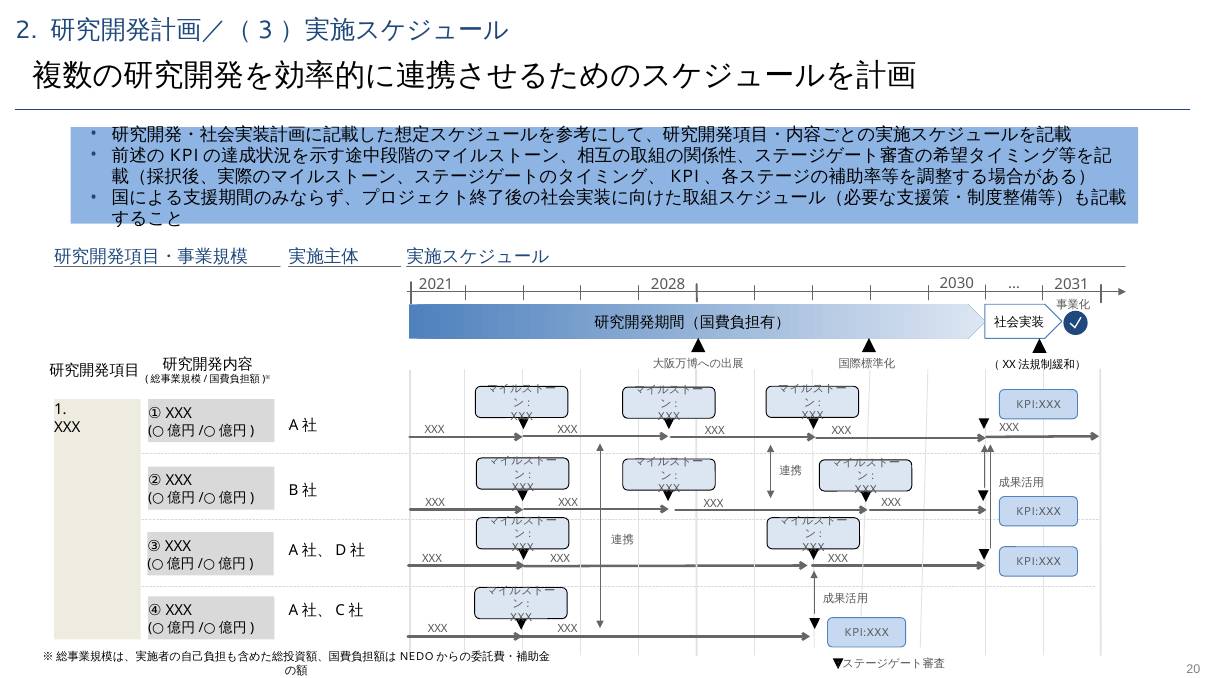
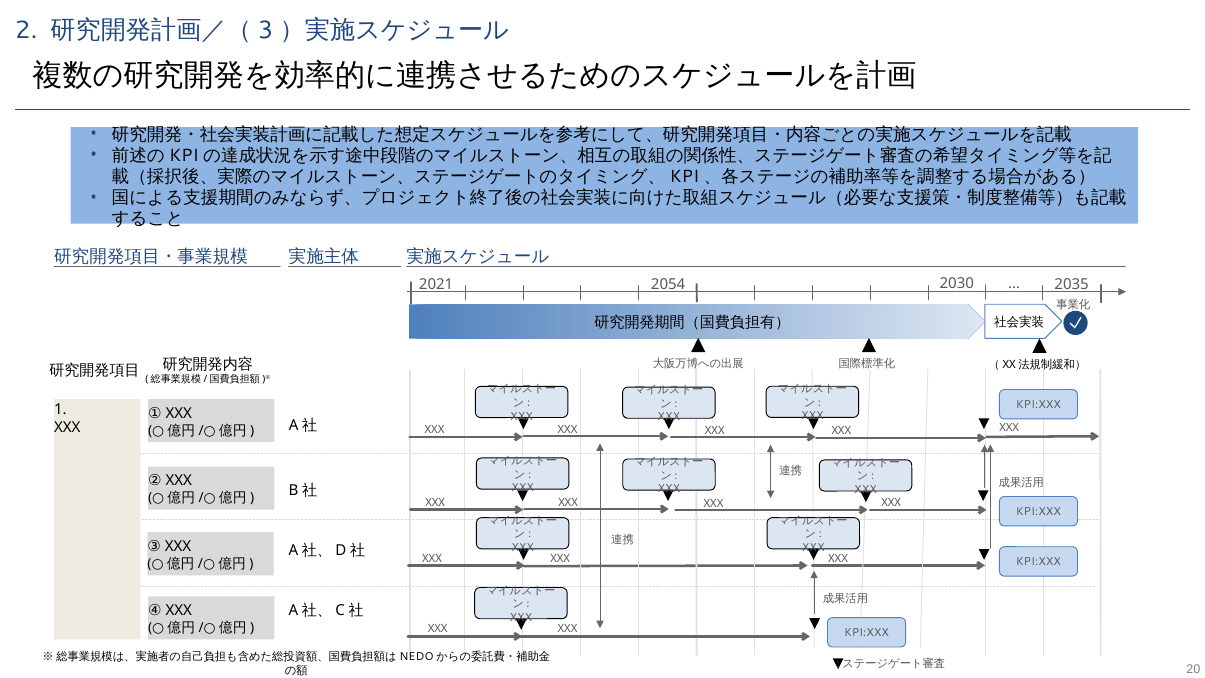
2028: 2028 -> 2054 (668, 284)
2031: 2031 -> 2035 (1072, 284)
